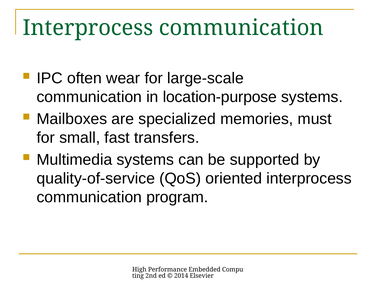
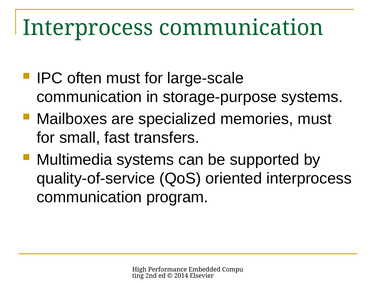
often wear: wear -> must (123, 78)
location-purpose: location-purpose -> storage-purpose (220, 97)
